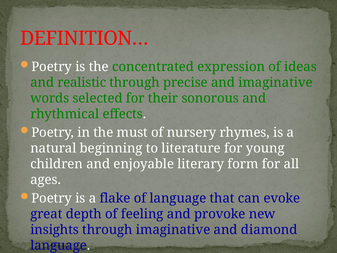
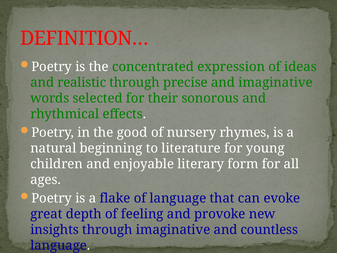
must: must -> good (132, 132)
diamond: diamond -> countless (269, 230)
